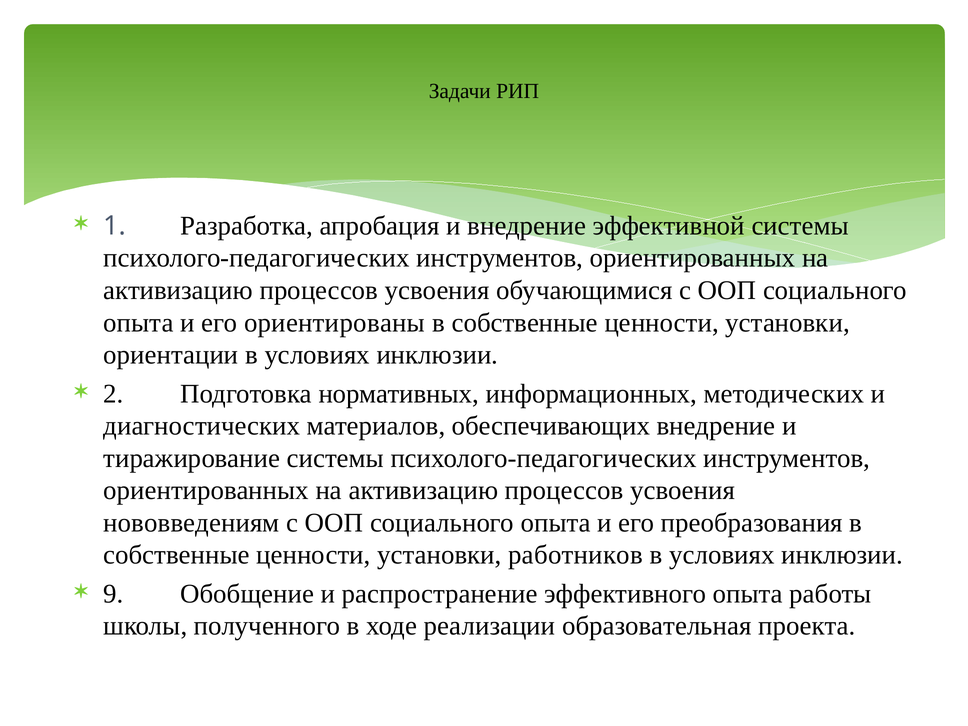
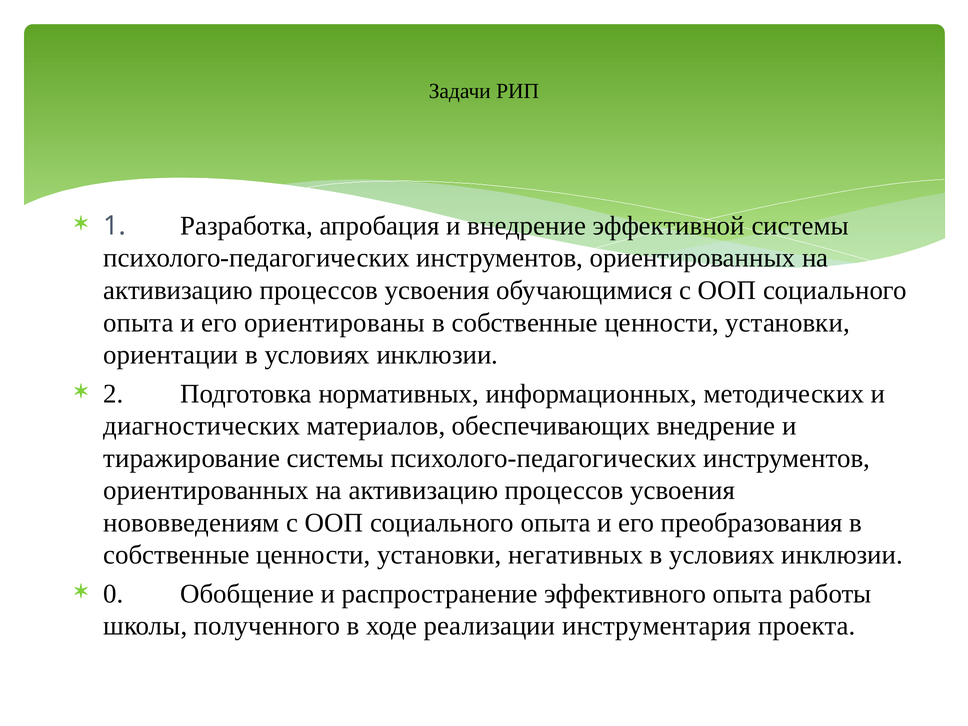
работников: работников -> негативных (576, 555)
9: 9 -> 0 (114, 594)
образовательная: образовательная -> инструментария (657, 626)
